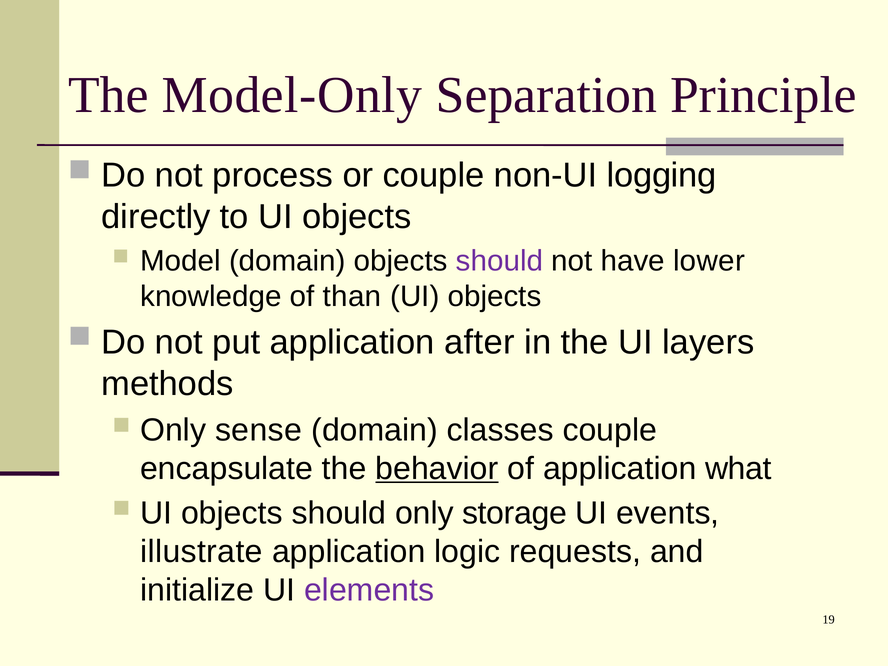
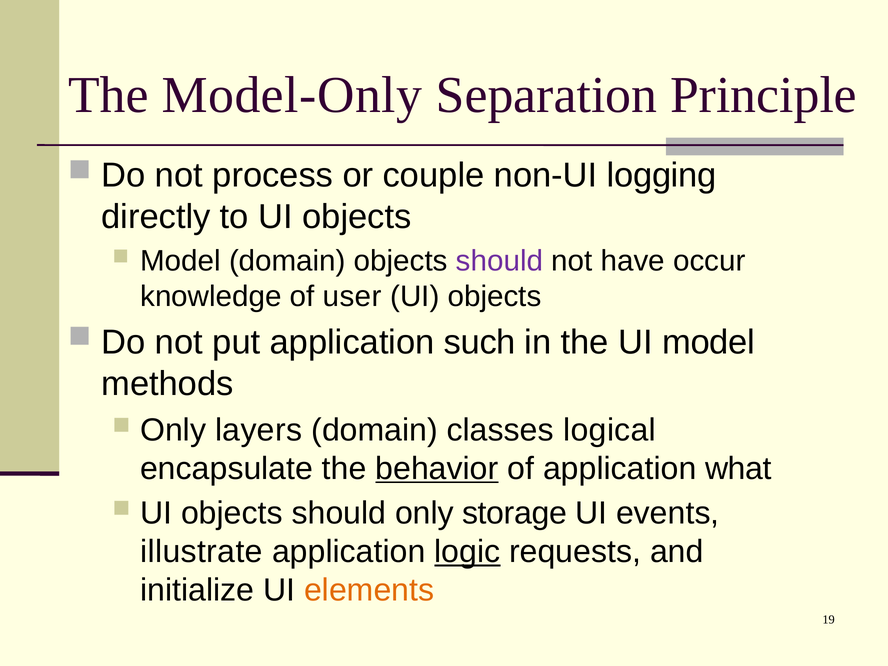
lower: lower -> occur (709, 261)
than: than -> user (352, 297)
after: after -> such (480, 342)
UI layers: layers -> model (708, 342)
sense: sense -> layers (259, 430)
classes couple: couple -> logical (610, 430)
logic underline: none -> present (467, 552)
elements colour: purple -> orange (369, 590)
